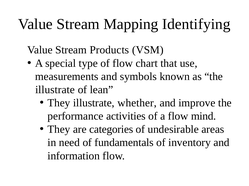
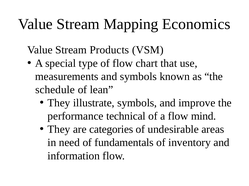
Identifying: Identifying -> Economics (196, 24)
illustrate: illustrate -> schedule (55, 90)
illustrate whether: whether -> symbols (137, 103)
activities: activities -> technical (126, 117)
